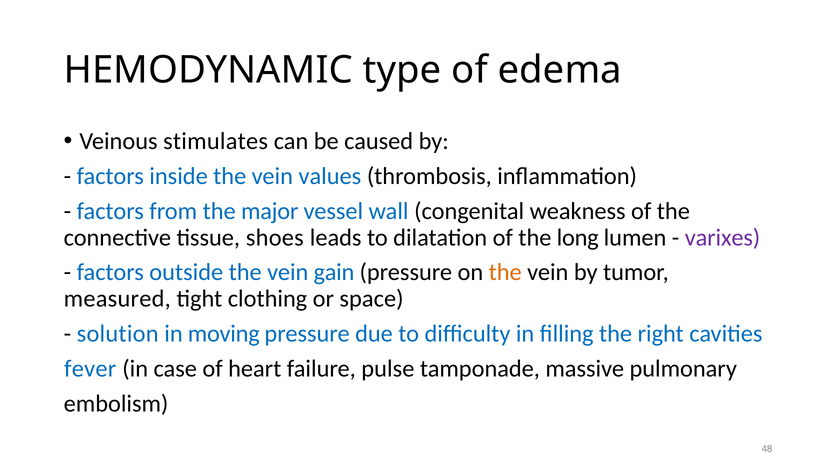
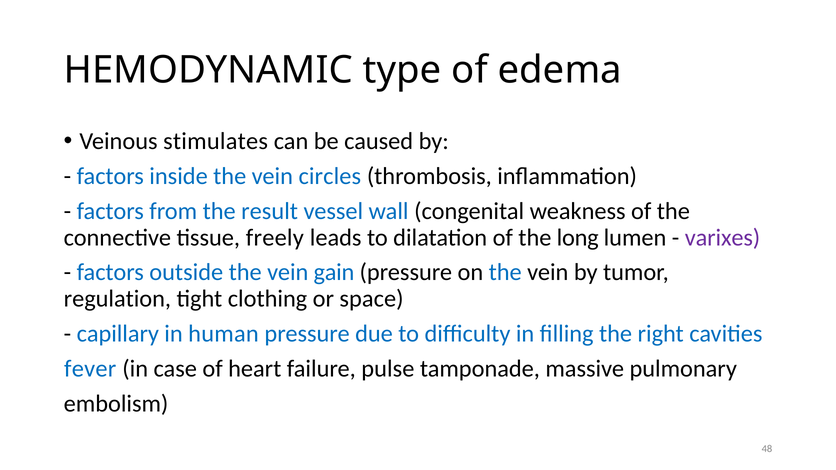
values: values -> circles (330, 176)
major: major -> result (270, 211)
shoes: shoes -> freely (275, 238)
the colour: orange -> blue (505, 273)
measured: measured -> regulation (117, 299)
solution: solution -> capillary (118, 334)
moving: moving -> human (224, 334)
